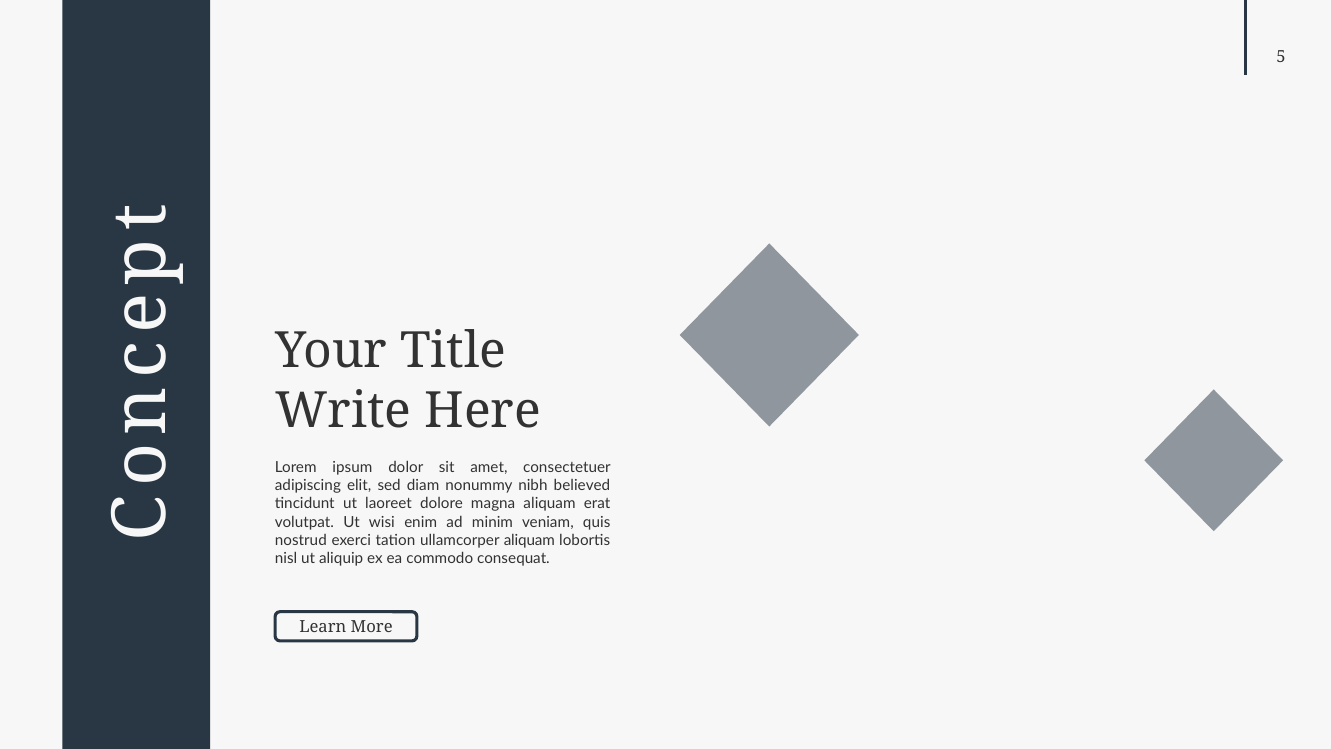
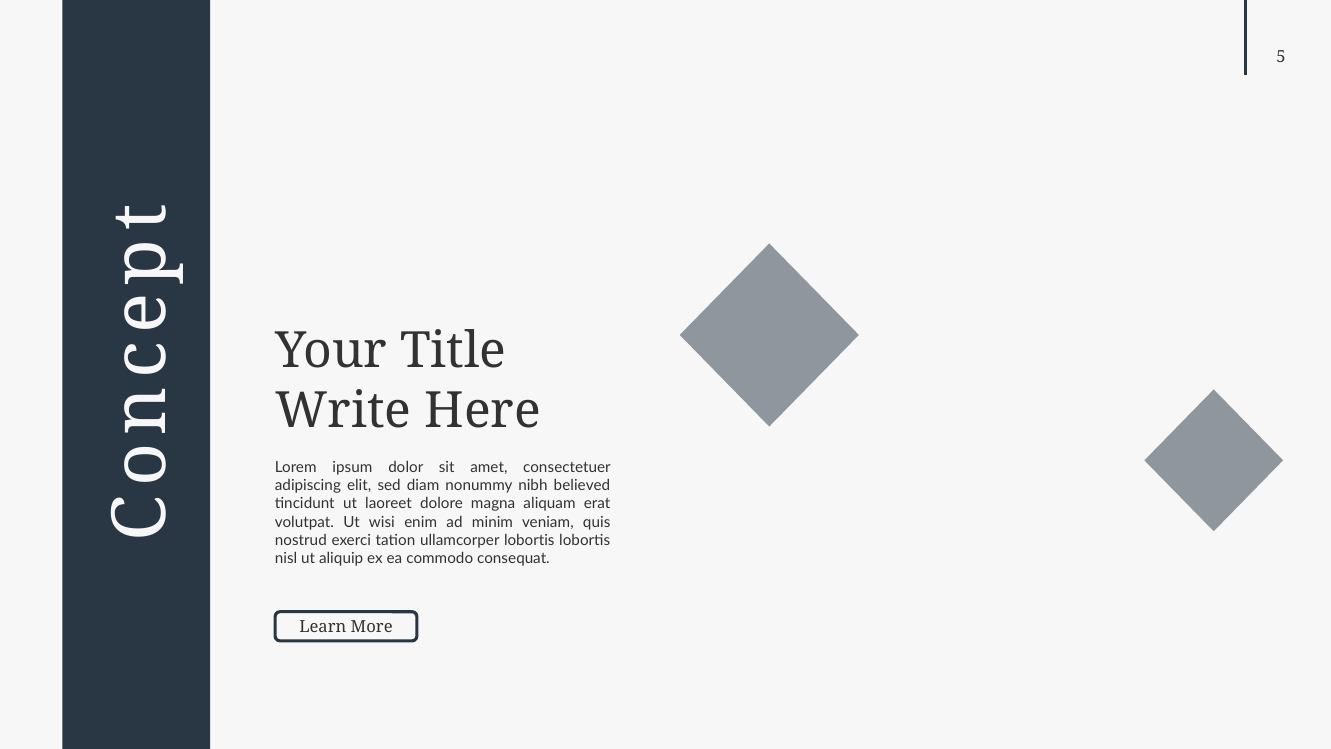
ullamcorper aliquam: aliquam -> lobortis (529, 540)
